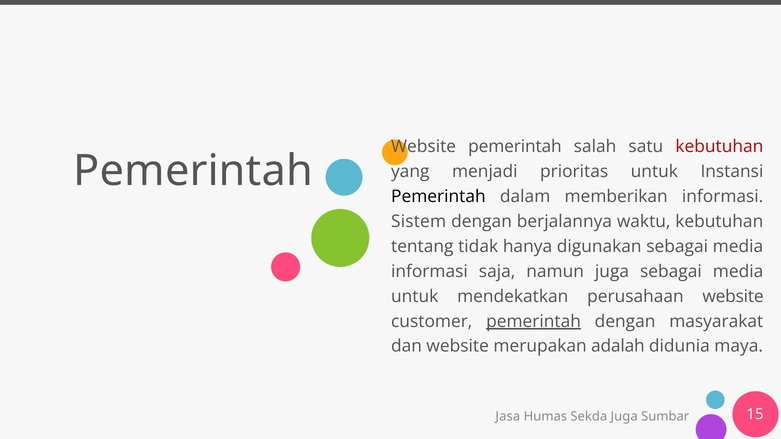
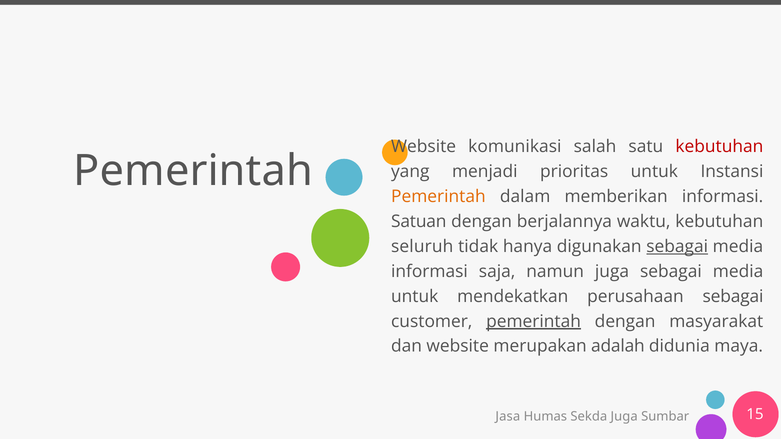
Website pemerintah: pemerintah -> komunikasi (515, 147)
Pemerintah colour: black -> orange (438, 197)
Sistem: Sistem -> Satuan (419, 222)
tentang: tentang -> seluruh (422, 247)
sebagai underline: none -> present (677, 247)
perusahaan website: website -> sebagai (733, 297)
